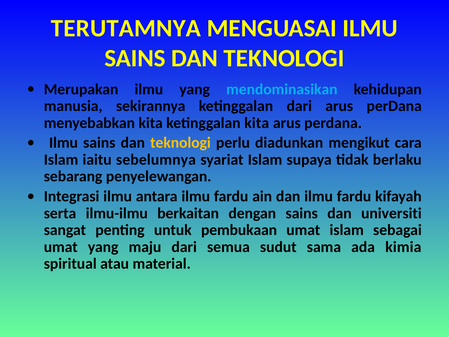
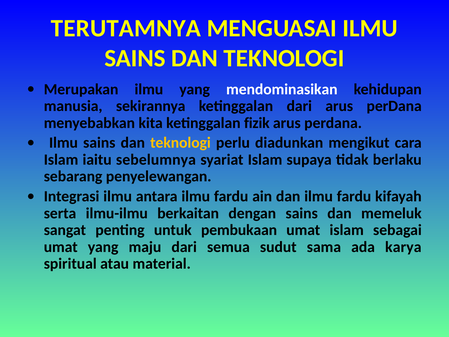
mendominasikan colour: light blue -> white (282, 89)
ketinggalan kita: kita -> fizik (257, 123)
universiti: universiti -> memeluk (391, 213)
kimia: kimia -> karya (403, 247)
